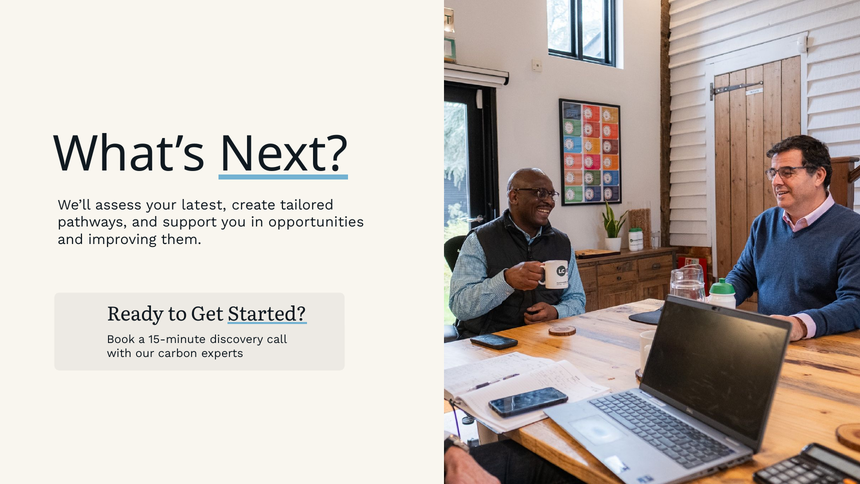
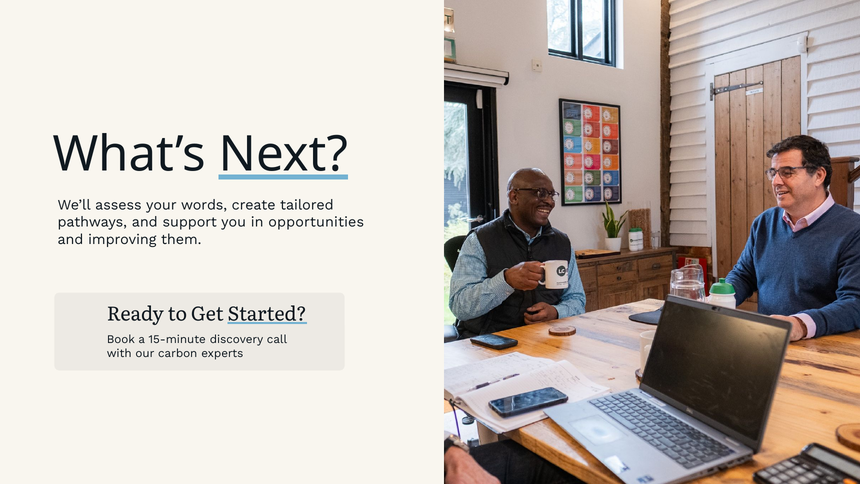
latest: latest -> words (204, 205)
